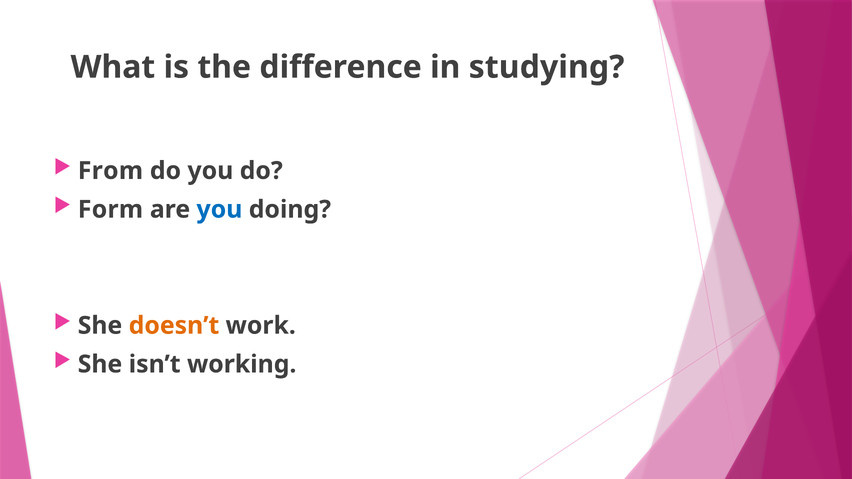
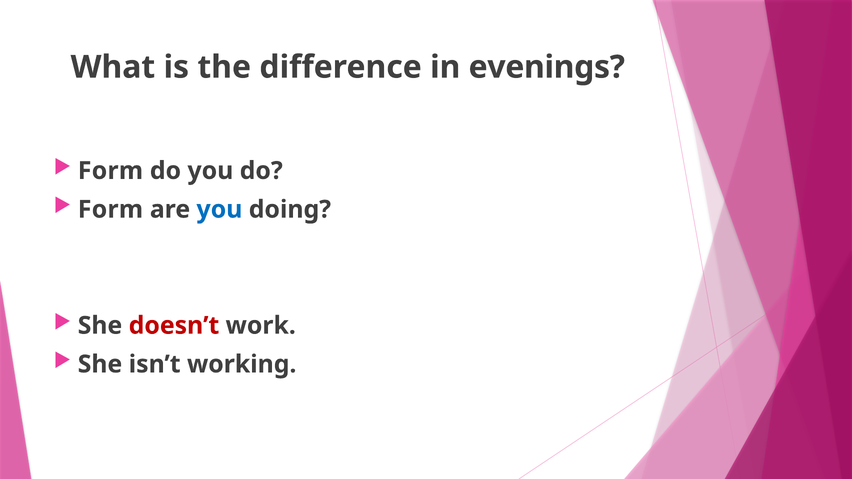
studying: studying -> evenings (547, 67)
From: From -> Form (110, 171)
doesn’t colour: orange -> red (174, 326)
